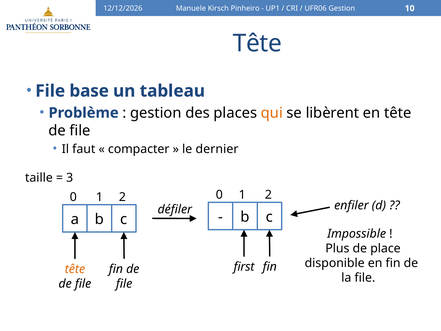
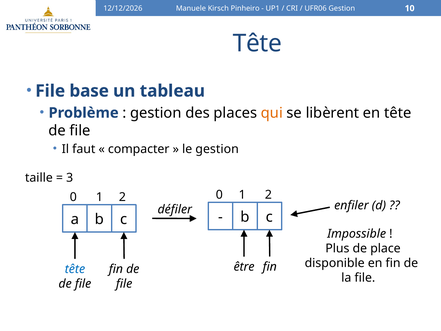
le dernier: dernier -> gestion (217, 149)
first: first -> être (244, 267)
tête colour: orange -> blue (75, 269)
